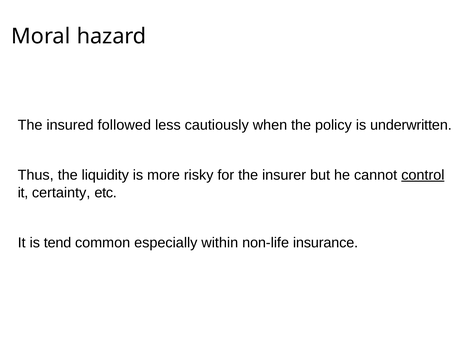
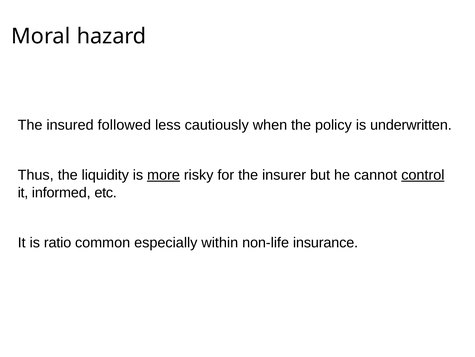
more underline: none -> present (164, 175)
certainty: certainty -> informed (61, 192)
tend: tend -> ratio (58, 242)
